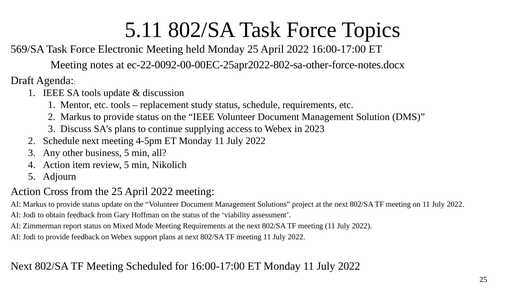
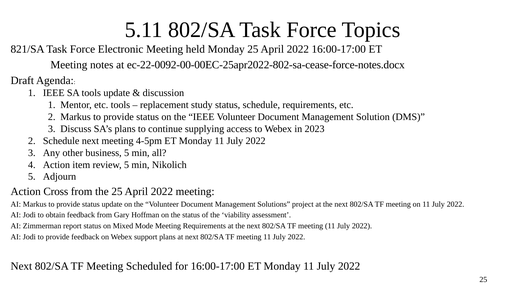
569/SA: 569/SA -> 821/SA (28, 49)
ec-22-0092-00-00EC-25apr2022-802-sa-other-force-notes.docx: ec-22-0092-00-00EC-25apr2022-802-sa-other-force-notes.docx -> ec-22-0092-00-00EC-25apr2022-802-sa-cease-force-notes.docx (266, 65)
